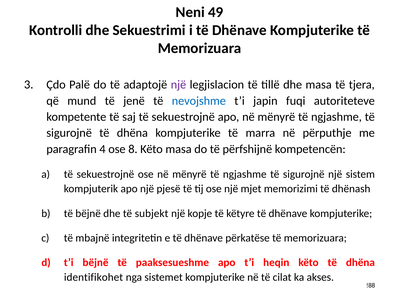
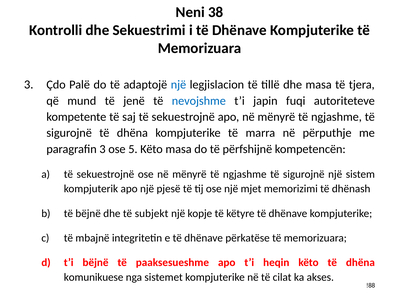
49: 49 -> 38 (216, 12)
një colour: purple -> blue (178, 85)
paragrafin 4: 4 -> 3 (102, 149)
8: 8 -> 5 (133, 149)
identifikohet: identifikohet -> komunikuese (94, 277)
